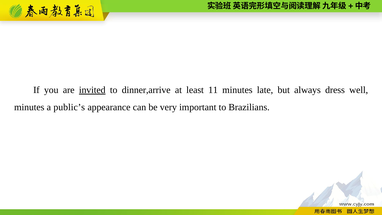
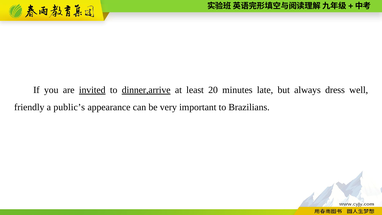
dinner,arrive underline: none -> present (146, 90)
11: 11 -> 20 (213, 90)
minutes: minutes -> friendly (29, 107)
